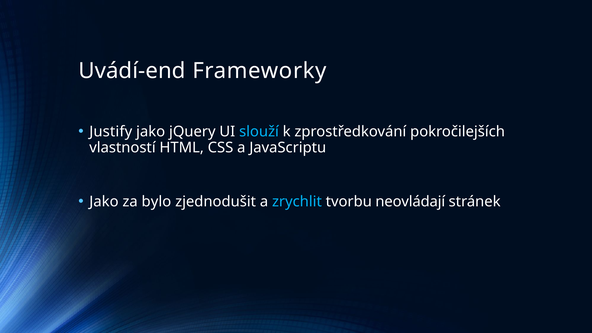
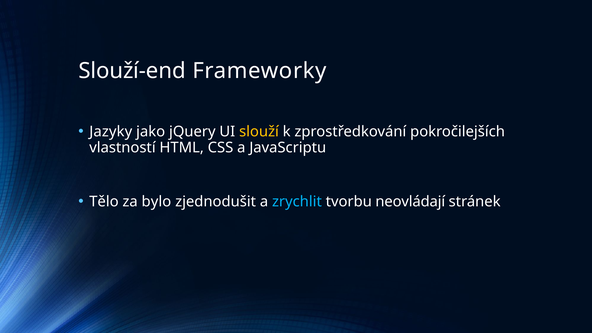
Uvádí-end: Uvádí-end -> Slouží-end (132, 71)
Justify: Justify -> Jazyky (111, 132)
slouží colour: light blue -> yellow (259, 132)
Jako: Jako -> Tělo (104, 202)
